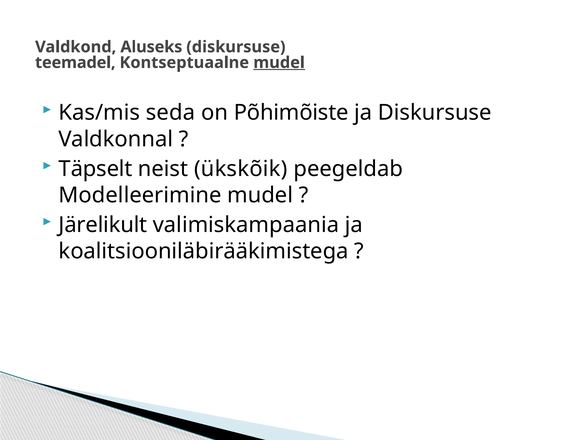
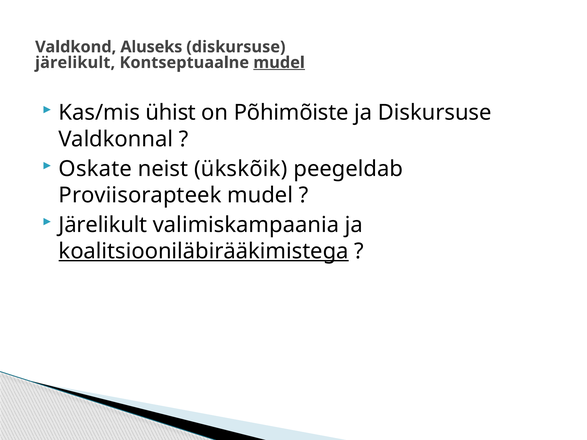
teemadel: teemadel -> järelikult (75, 63)
seda: seda -> ühist (171, 113)
Täpselt: Täpselt -> Oskate (95, 169)
Modelleerimine: Modelleerimine -> Proviisorapteek (140, 195)
koalitsiooniläbirääkimistega underline: none -> present (204, 251)
